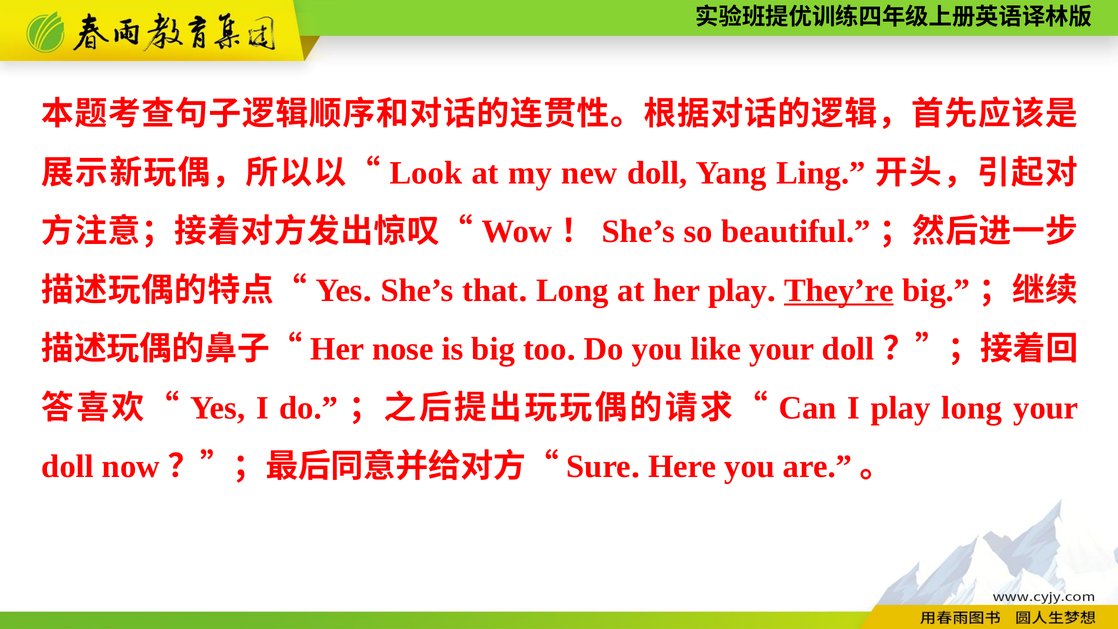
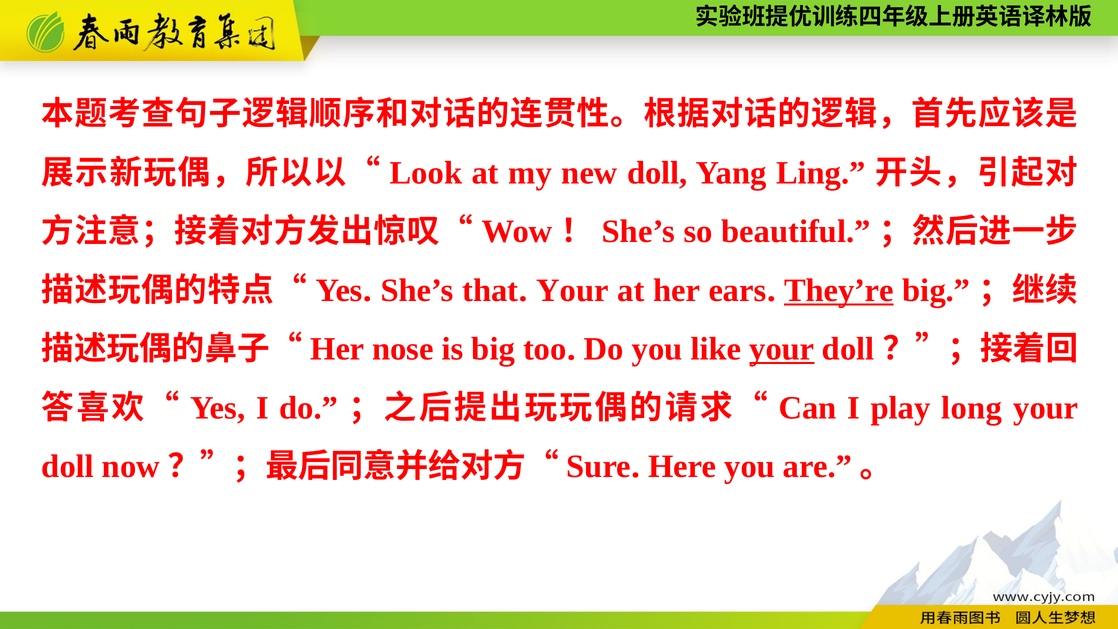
Long: Long -> Your (572, 290)
her play: play -> ears (737, 290)
your underline: none -> present (782, 349)
